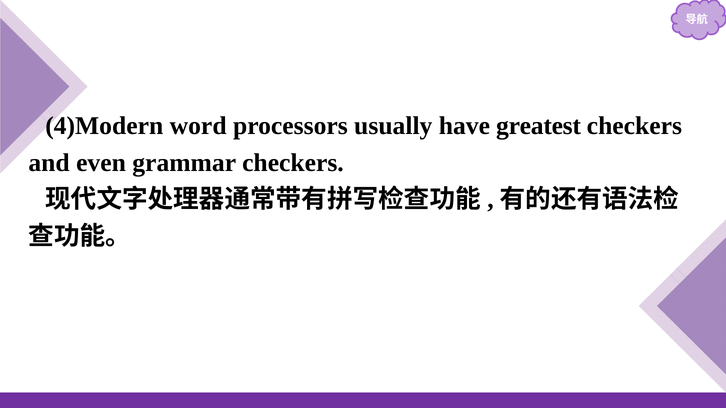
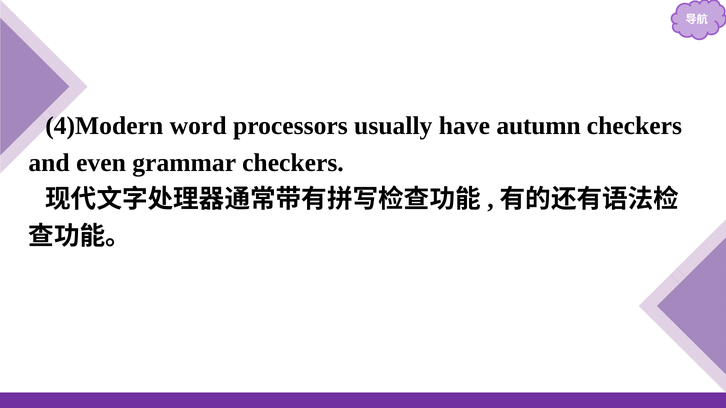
greatest: greatest -> autumn (539, 126)
